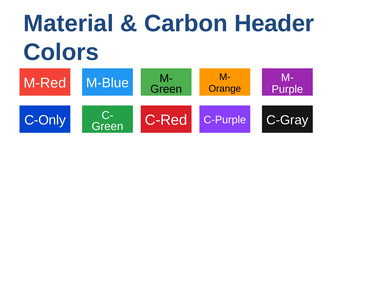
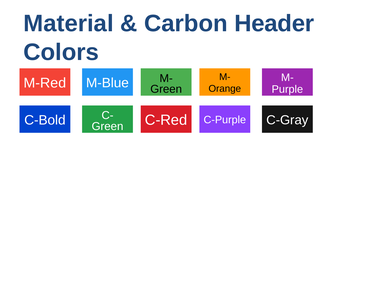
C-Only: C-Only -> C-Bold (45, 120)
